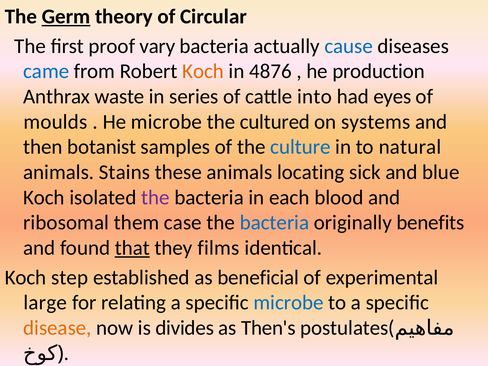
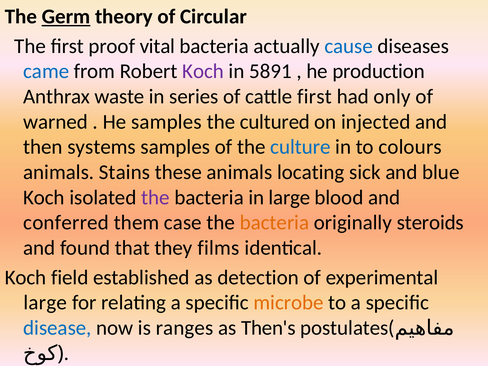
vary: vary -> vital (157, 46)
Koch colour: orange -> purple (203, 71)
4876: 4876 -> 5891 (270, 71)
cattle into: into -> first (314, 97)
eyes: eyes -> only (392, 97)
moulds: moulds -> warned (56, 122)
He microbe: microbe -> samples (166, 122)
systems: systems -> injected (376, 122)
botanist: botanist -> systems (102, 147)
natural: natural -> colours (410, 147)
in each: each -> large (289, 197)
ribosomal: ribosomal -> conferred (66, 223)
bacteria colour: blue -> orange (274, 223)
benefits: benefits -> steroids (430, 223)
that underline: present -> none (132, 248)
step: step -> field (70, 277)
beneficial: beneficial -> detection (258, 277)
microbe colour: blue -> orange (289, 303)
disease colour: orange -> blue (57, 328)
divides: divides -> ranges (184, 328)
